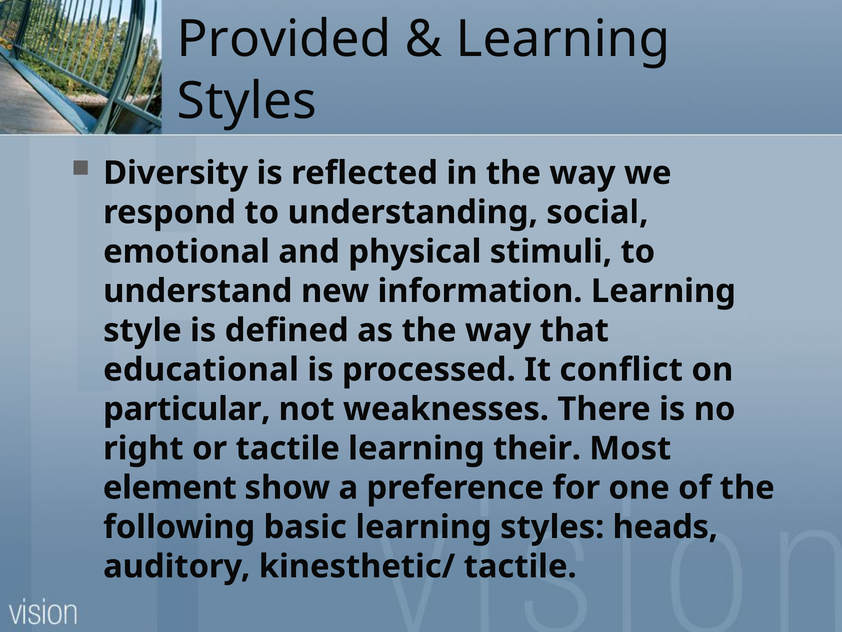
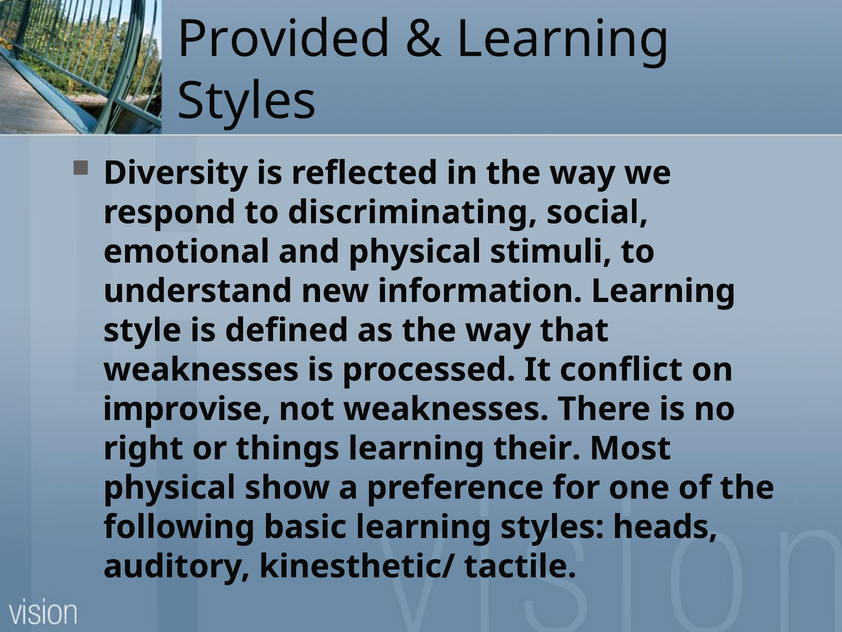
understanding: understanding -> discriminating (413, 212)
educational: educational -> weaknesses (201, 369)
particular: particular -> improvise (187, 409)
or tactile: tactile -> things (288, 448)
element: element -> physical (170, 487)
